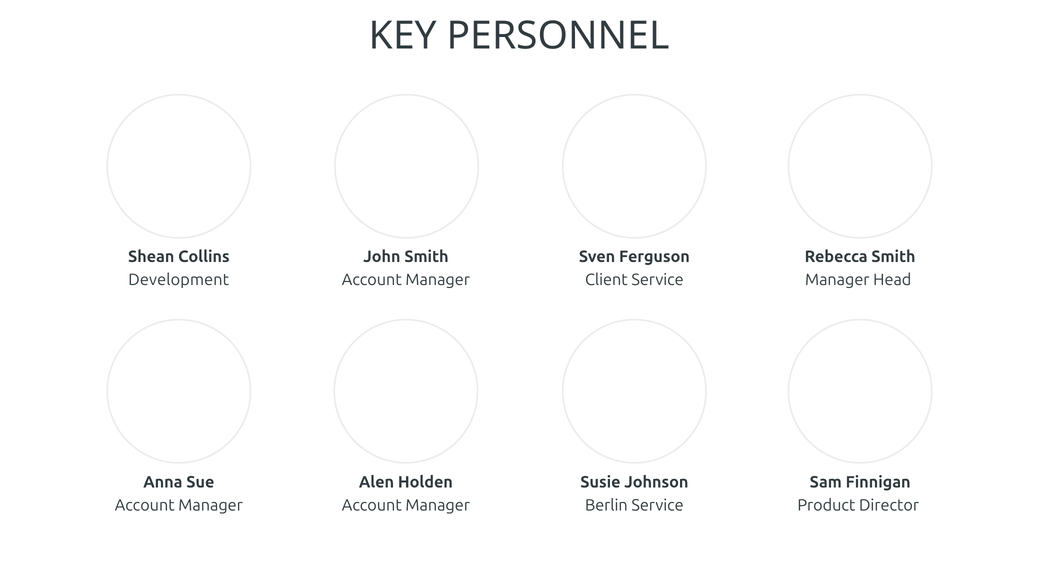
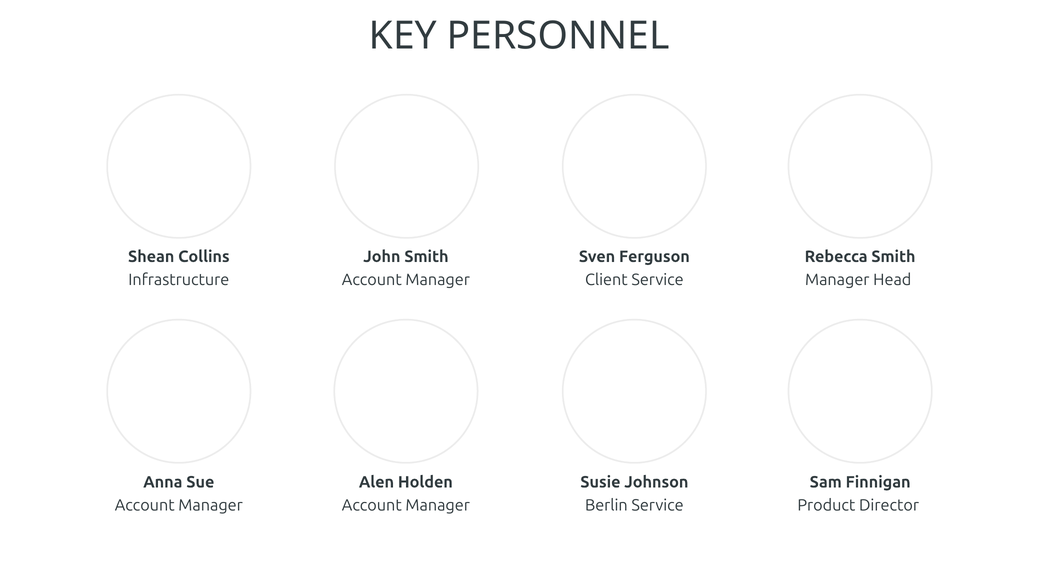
Development: Development -> Infrastructure (179, 280)
